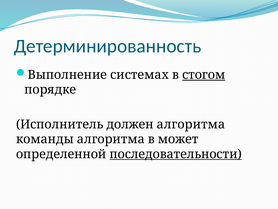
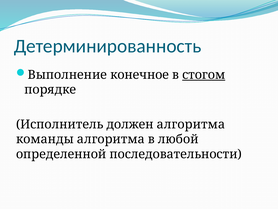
системах: системах -> конечное (140, 75)
может: может -> любой (178, 139)
последовательности underline: present -> none (176, 154)
